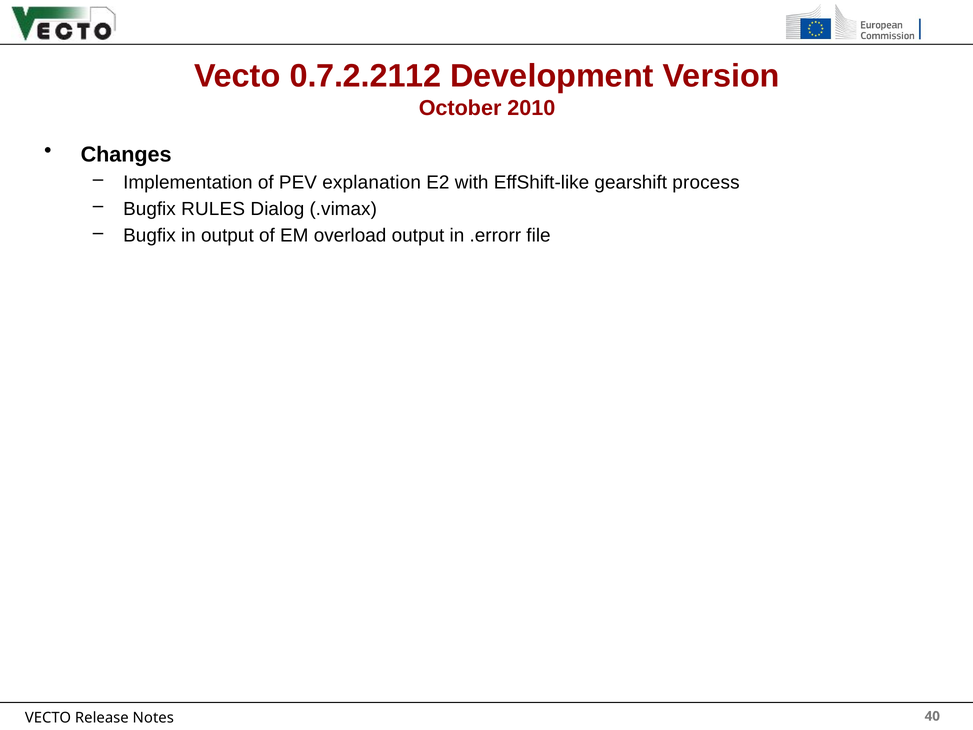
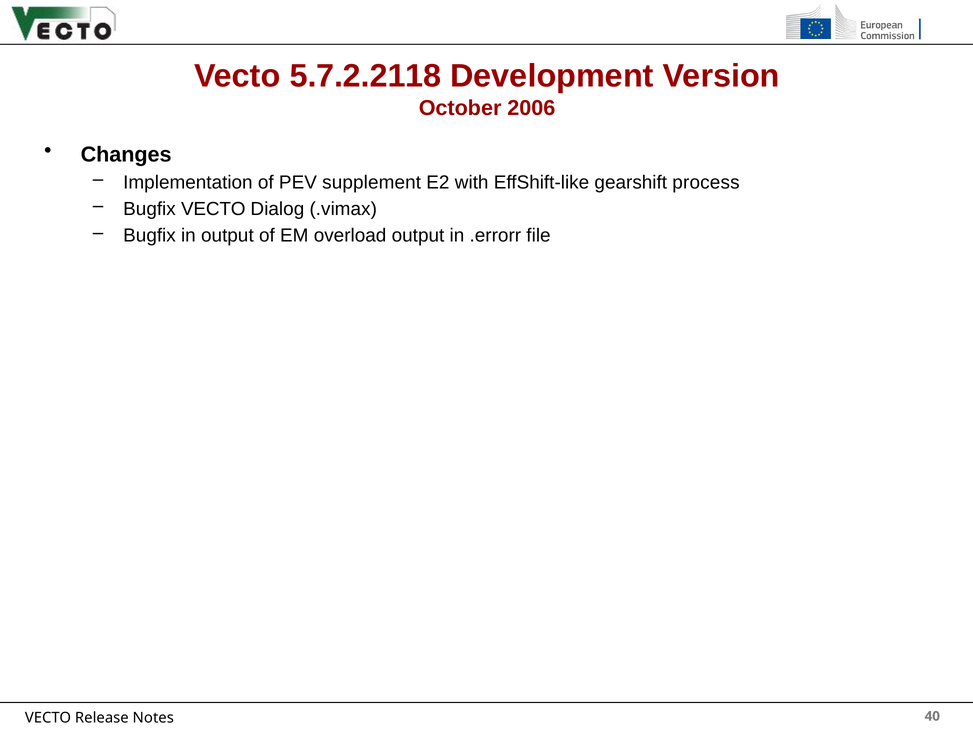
0.7.2.2112: 0.7.2.2112 -> 5.7.2.2118 (365, 76)
2010: 2010 -> 2006 (531, 108)
explanation: explanation -> supplement (372, 182)
Bugfix RULES: RULES -> VECTO (213, 209)
